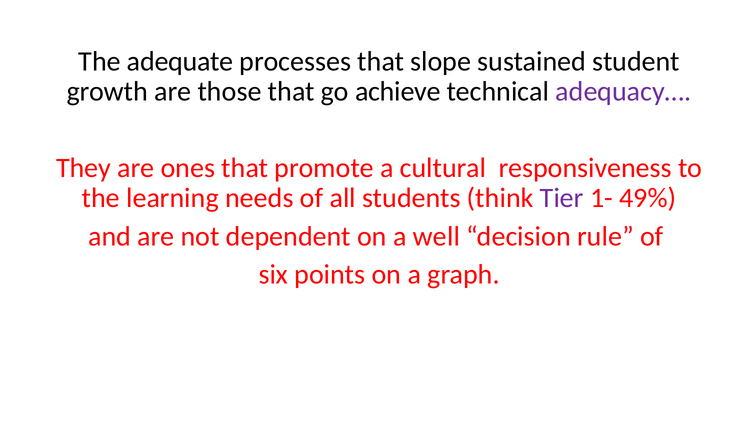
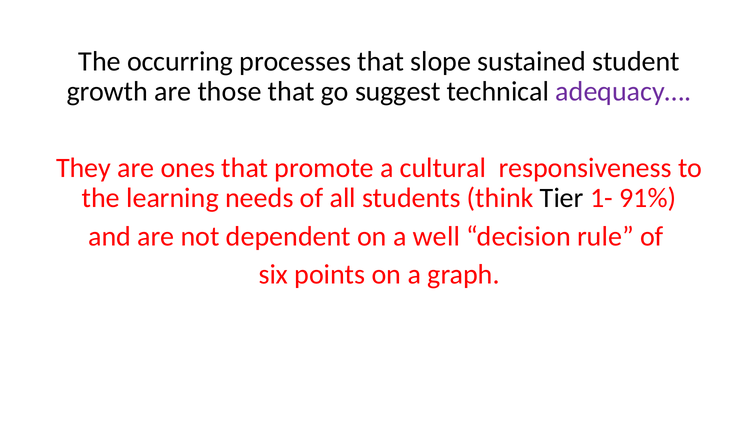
adequate: adequate -> occurring (180, 61)
achieve: achieve -> suggest (398, 92)
Tier colour: purple -> black (562, 198)
49%: 49% -> 91% (648, 198)
